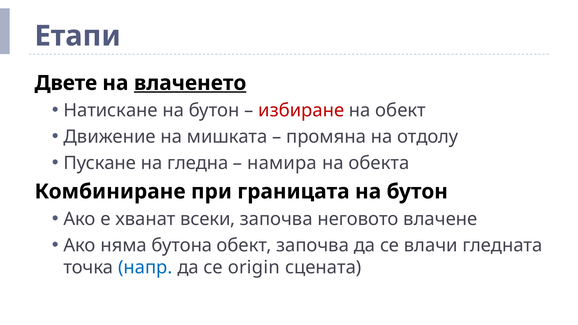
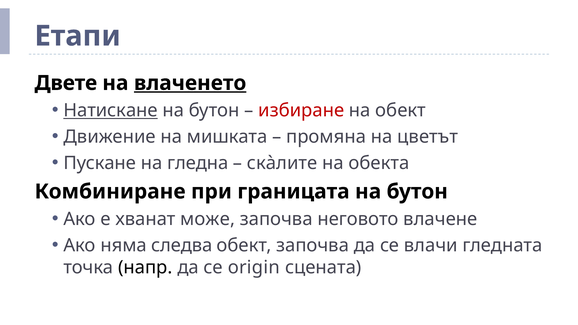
Натискане underline: none -> present (111, 111)
отдолу: отдолу -> цветът (428, 137)
намира: намира -> скàлите (282, 163)
всеки: всеки -> може (208, 219)
бутона: бутона -> следва (182, 245)
напр colour: blue -> black (145, 268)
